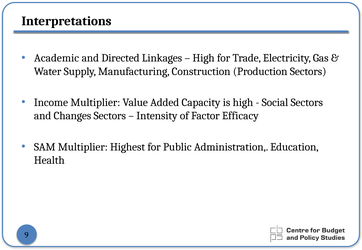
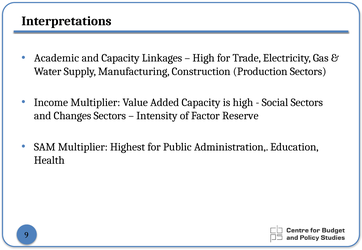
and Directed: Directed -> Capacity (120, 58)
Efficacy: Efficacy -> Reserve (240, 116)
